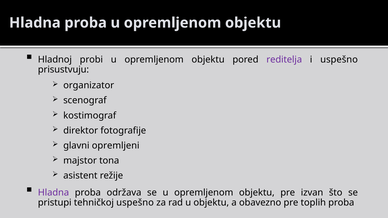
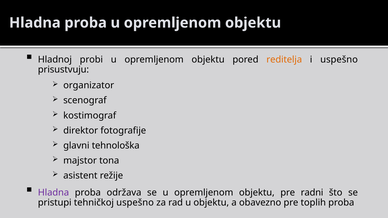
reditelja colour: purple -> orange (284, 60)
opremljeni: opremljeni -> tehnološka (116, 146)
izvan: izvan -> radni (312, 193)
